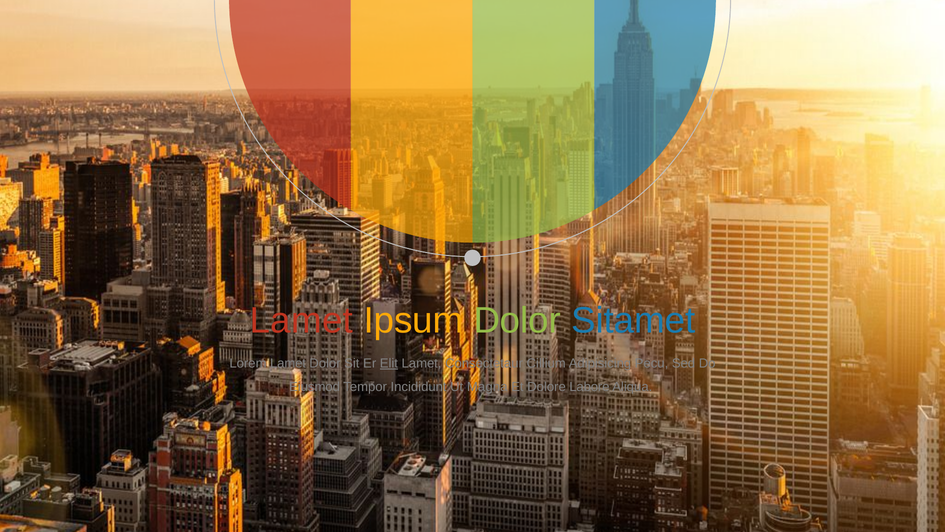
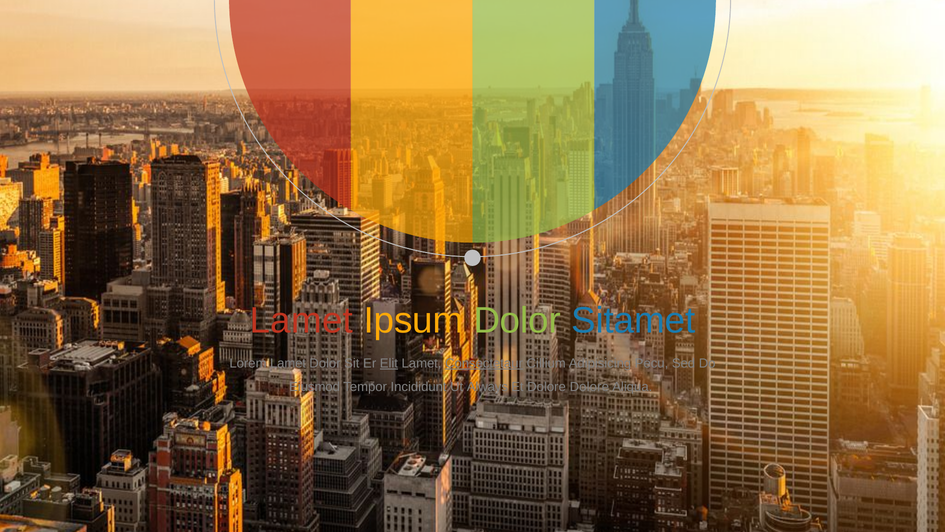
Consectetaur underline: none -> present (484, 363)
Magna: Magna -> Always (487, 387)
Dolore Labore: Labore -> Dolore (589, 387)
